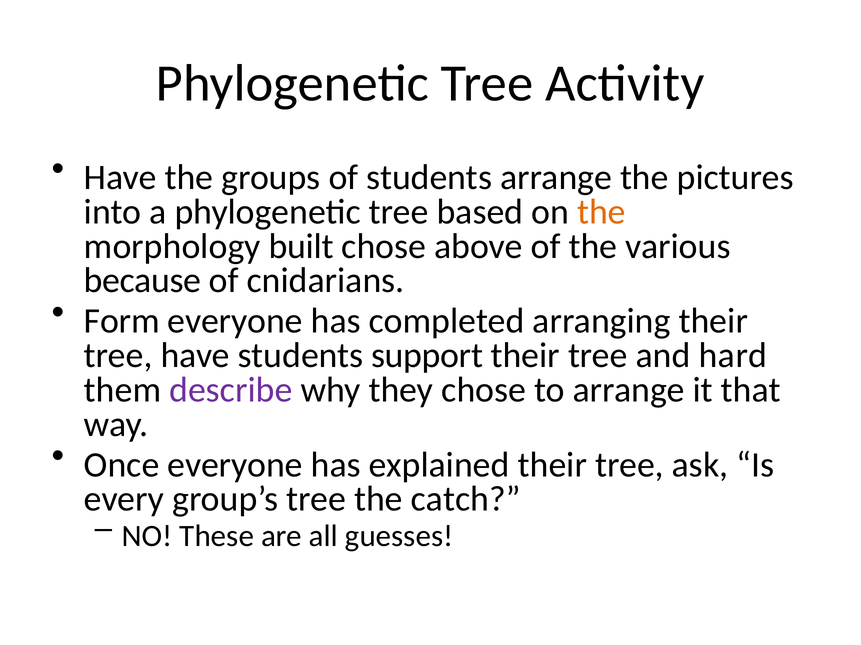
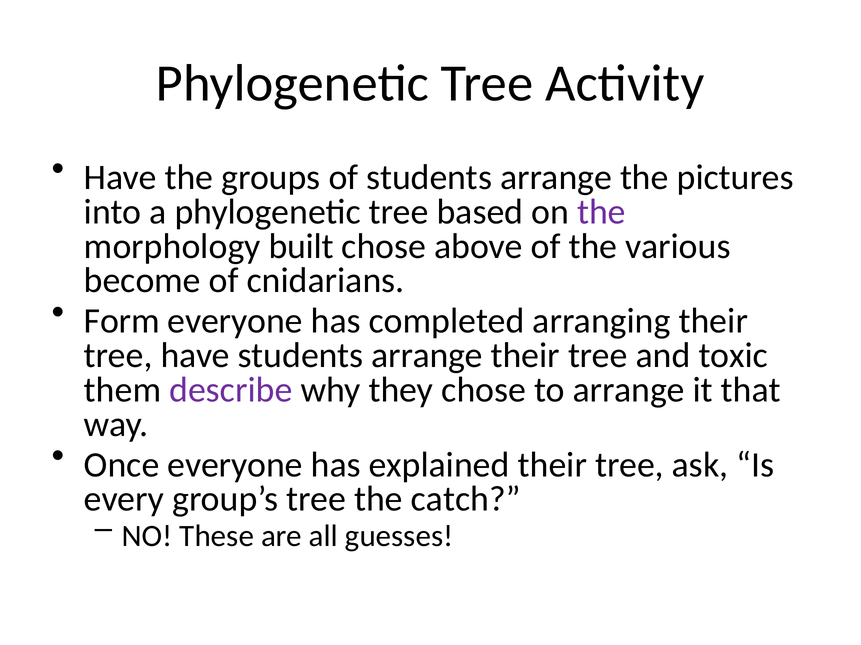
the colour: orange -> purple (602, 212)
because: because -> become (142, 281)
have students support: support -> arrange (427, 356)
hard: hard -> toxic (733, 356)
